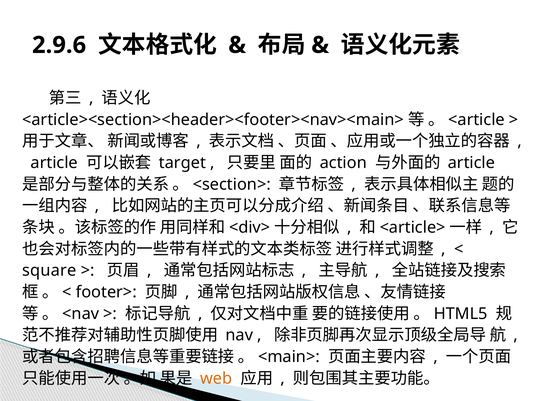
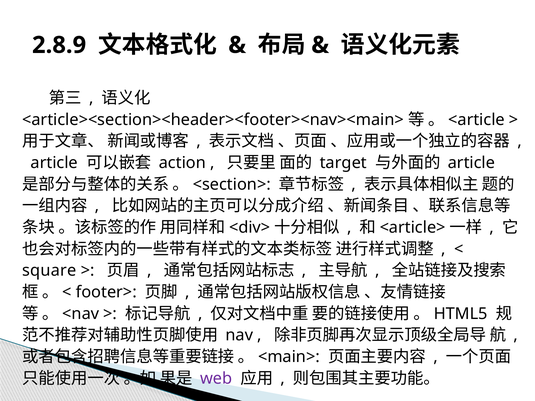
2.9.6: 2.9.6 -> 2.8.9 (59, 45)
target: target -> action (182, 163)
action: action -> target (343, 163)
web colour: orange -> purple (216, 379)
